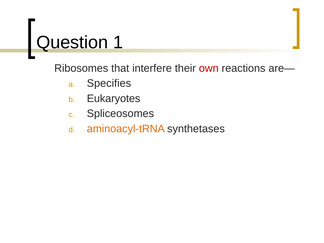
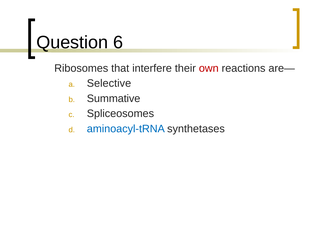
1: 1 -> 6 (118, 42)
Specifies: Specifies -> Selective (109, 83)
Eukaryotes: Eukaryotes -> Summative (114, 98)
aminoacyl-tRNA colour: orange -> blue (126, 129)
